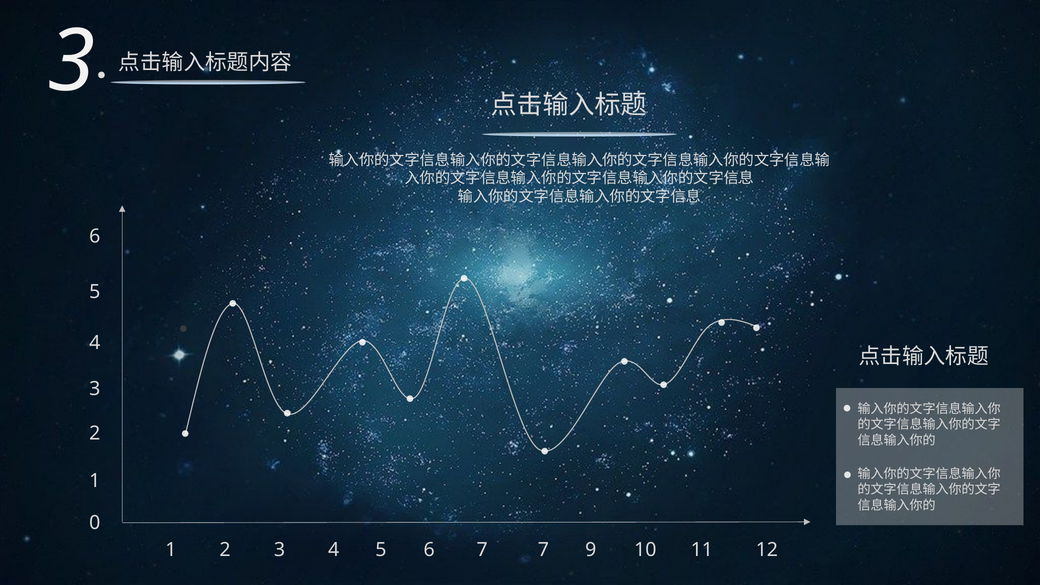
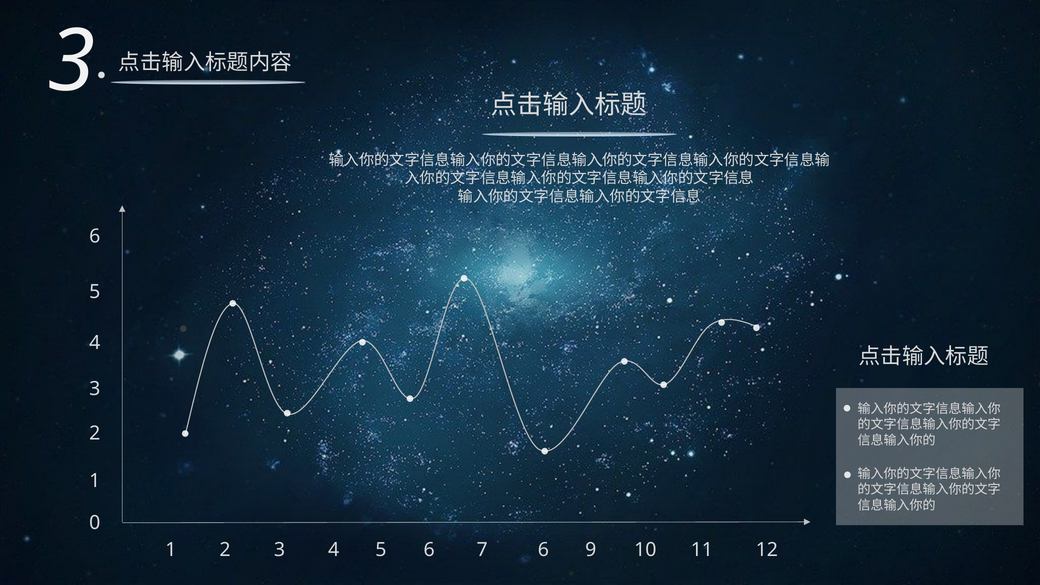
7 7: 7 -> 6 (543, 550)
